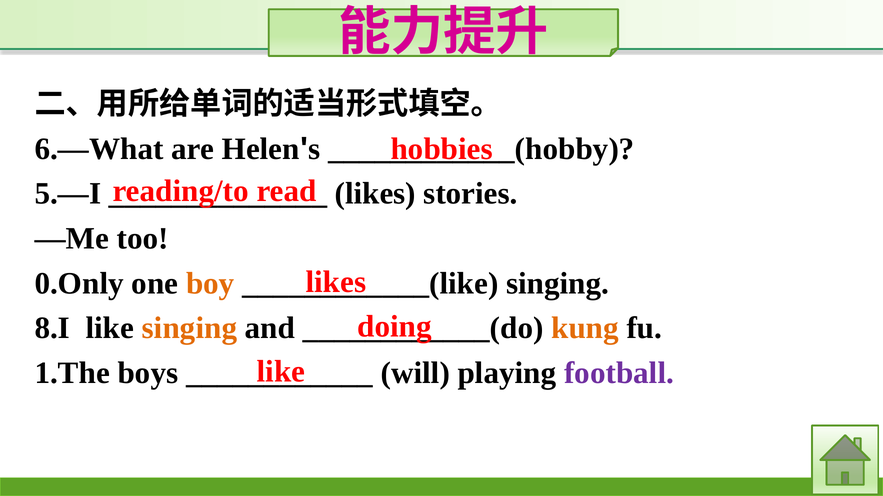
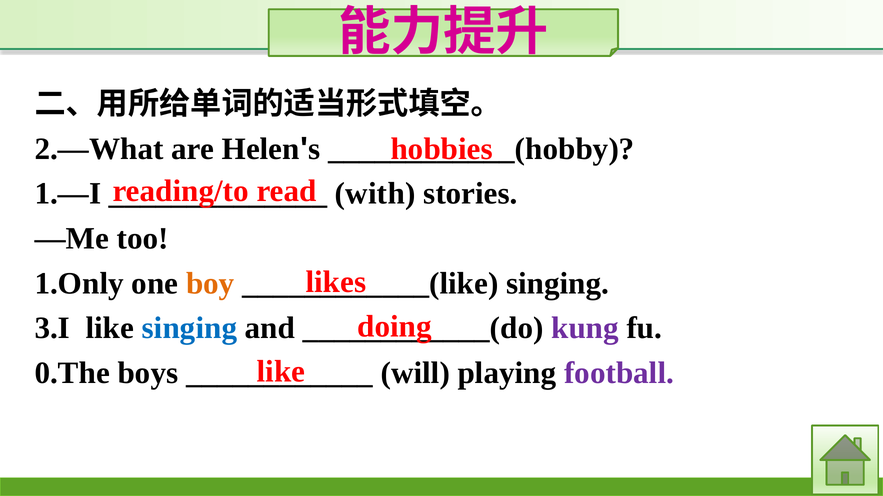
6.—What: 6.—What -> 2.—What (99, 149)
5.—I: 5.—I -> 1.—I (68, 194)
likes: likes -> with (375, 194)
0.Only: 0.Only -> 1.Only (79, 284)
8.I: 8.I -> 3.I (52, 329)
singing colour: orange -> blue (189, 329)
kung colour: orange -> purple (585, 329)
1.The: 1.The -> 0.The (72, 373)
